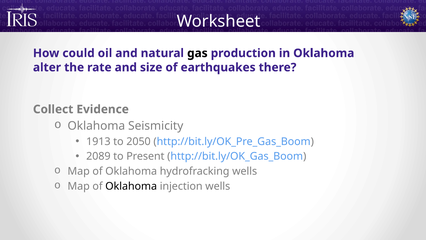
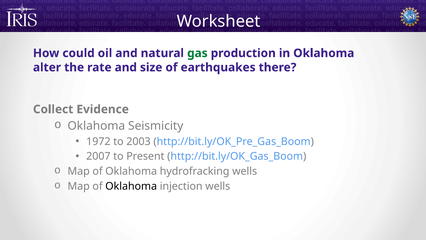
gas colour: black -> green (197, 53)
1913: 1913 -> 1972 (98, 141)
2050: 2050 -> 2003 (139, 141)
2089: 2089 -> 2007 (98, 156)
